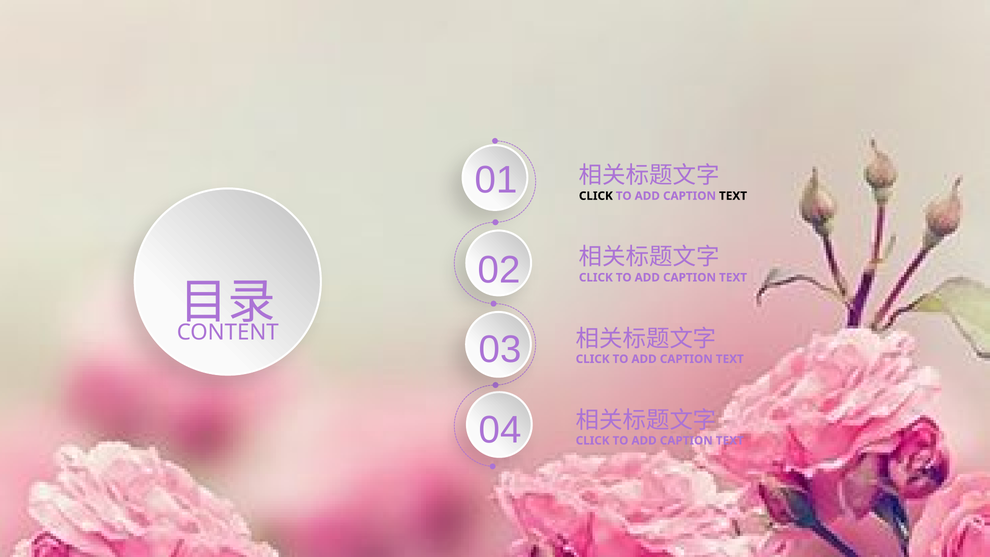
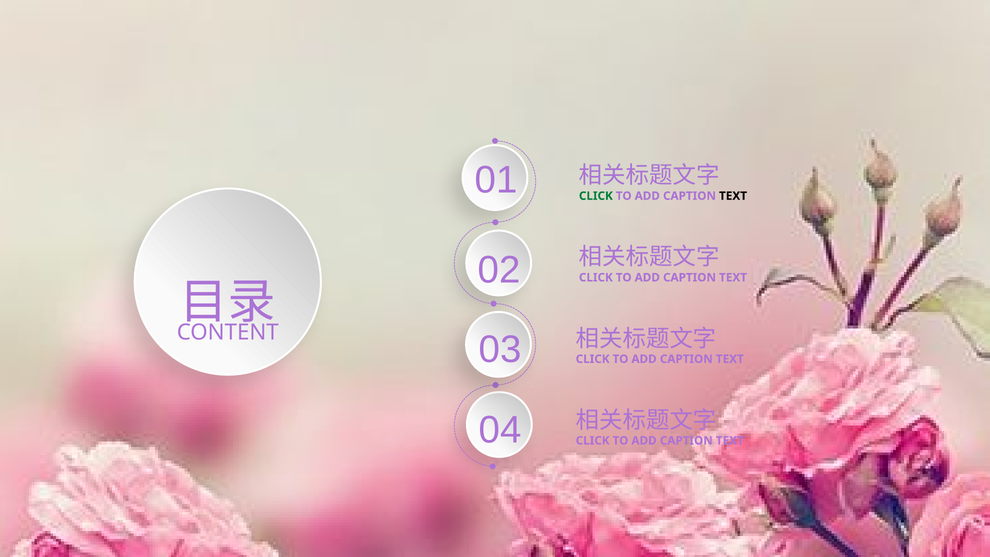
CLICK colour: black -> green (596, 196)
